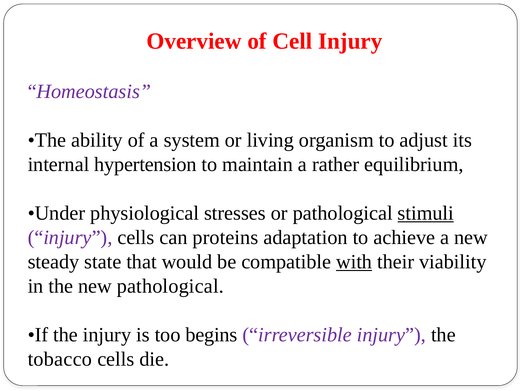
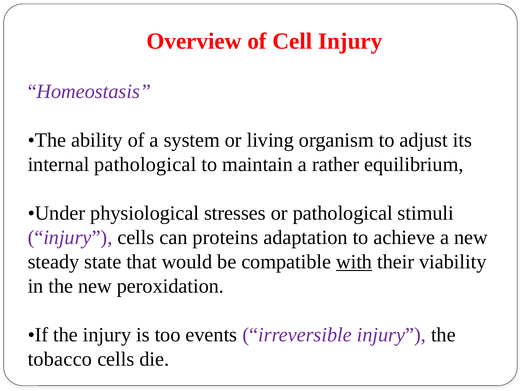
internal hypertension: hypertension -> pathological (145, 164)
stimuli underline: present -> none (426, 213)
new pathological: pathological -> peroxidation (170, 286)
begins: begins -> events (211, 335)
